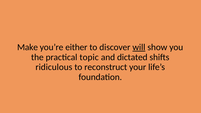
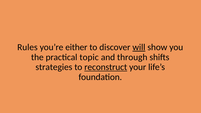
Make: Make -> Rules (27, 47)
dictated: dictated -> through (132, 57)
ridiculous: ridiculous -> strategies (54, 67)
reconstruct underline: none -> present (106, 67)
